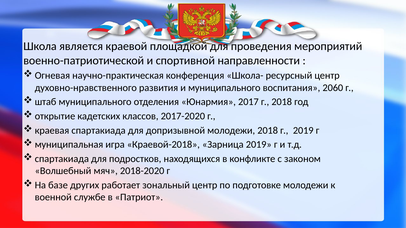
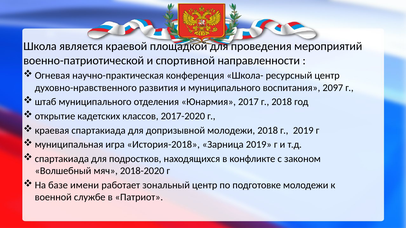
2060: 2060 -> 2097 (333, 88)
Краевой-2018: Краевой-2018 -> История-2018 (163, 145)
других: других -> имени (85, 185)
